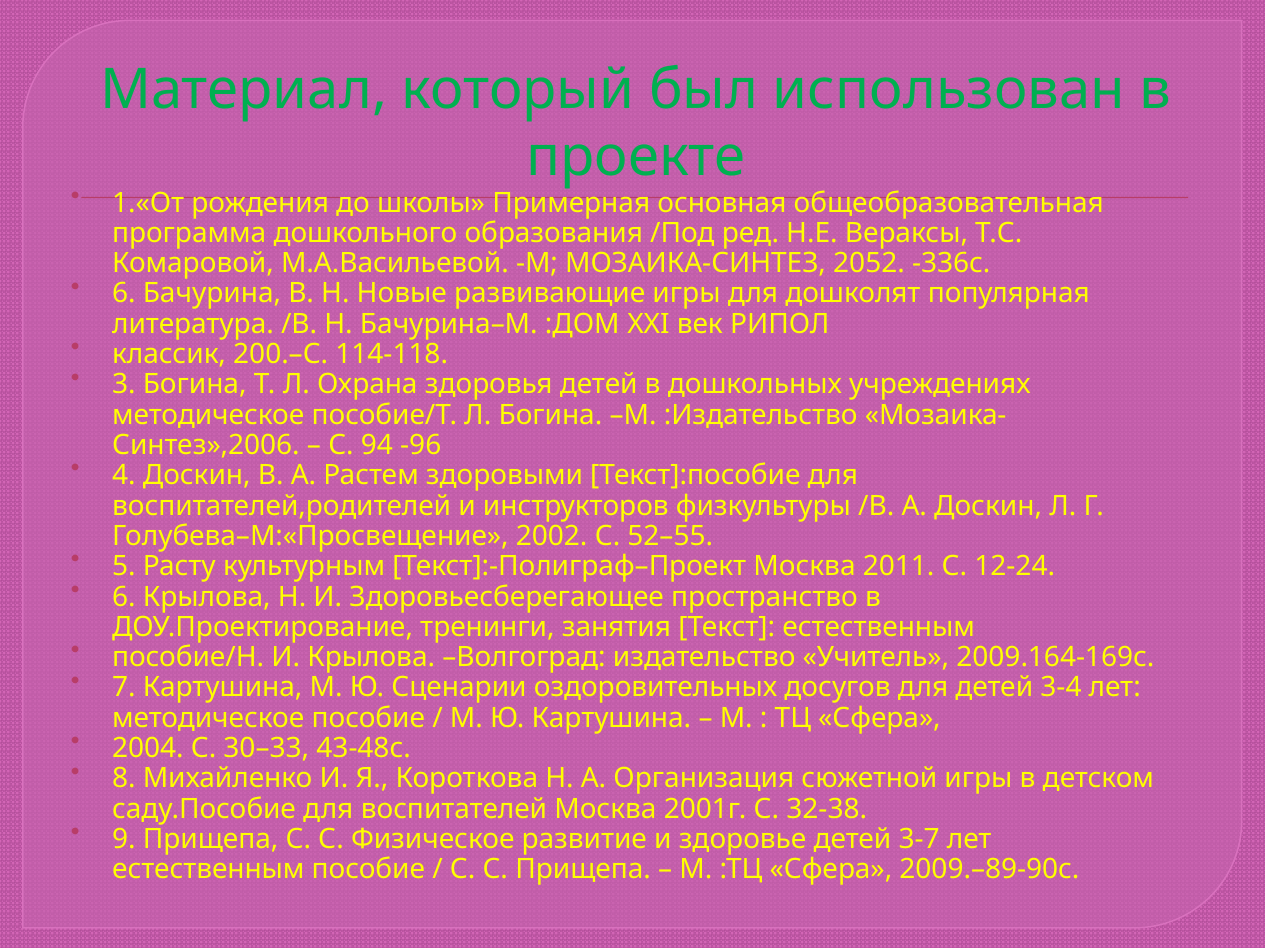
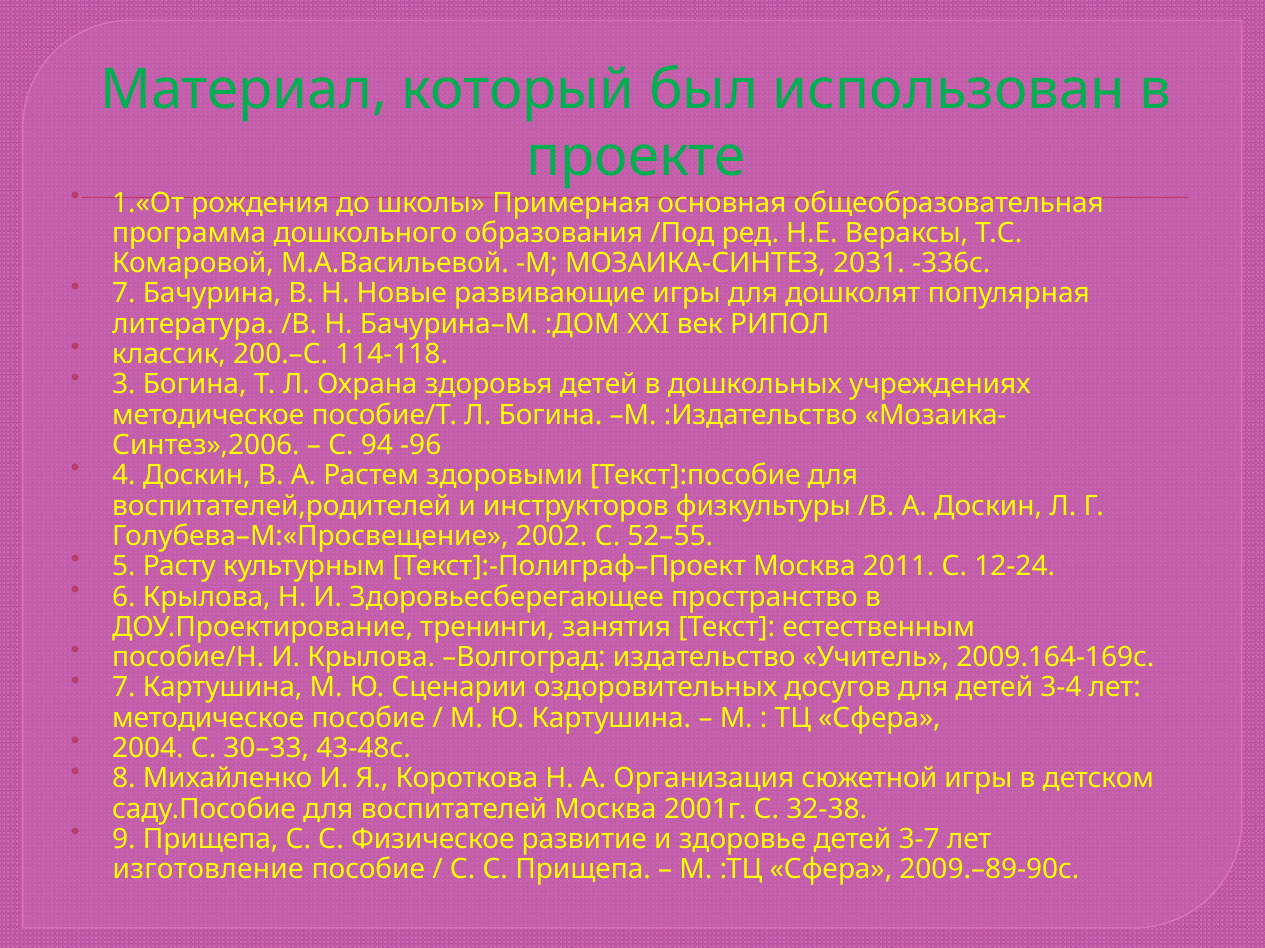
2052: 2052 -> 2031 (869, 264)
6: 6 -> 7 (124, 294)
естественным: естественным -> изготовление (208, 870)
